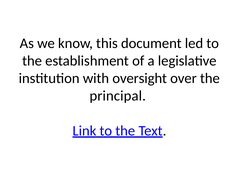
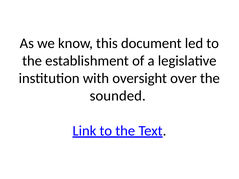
principal: principal -> sounded (118, 96)
